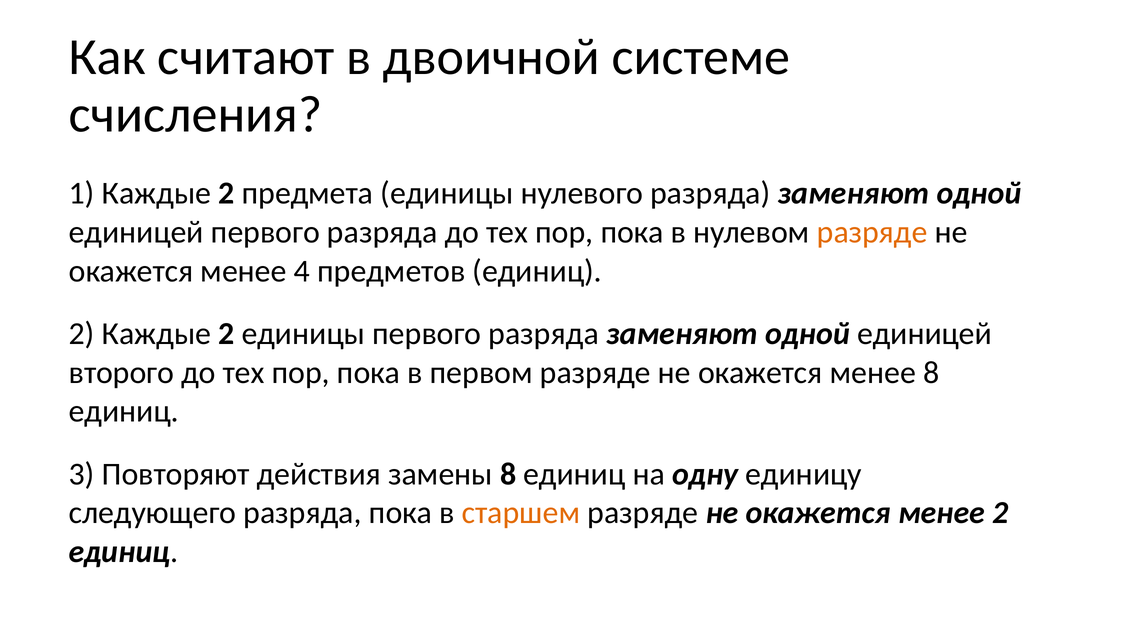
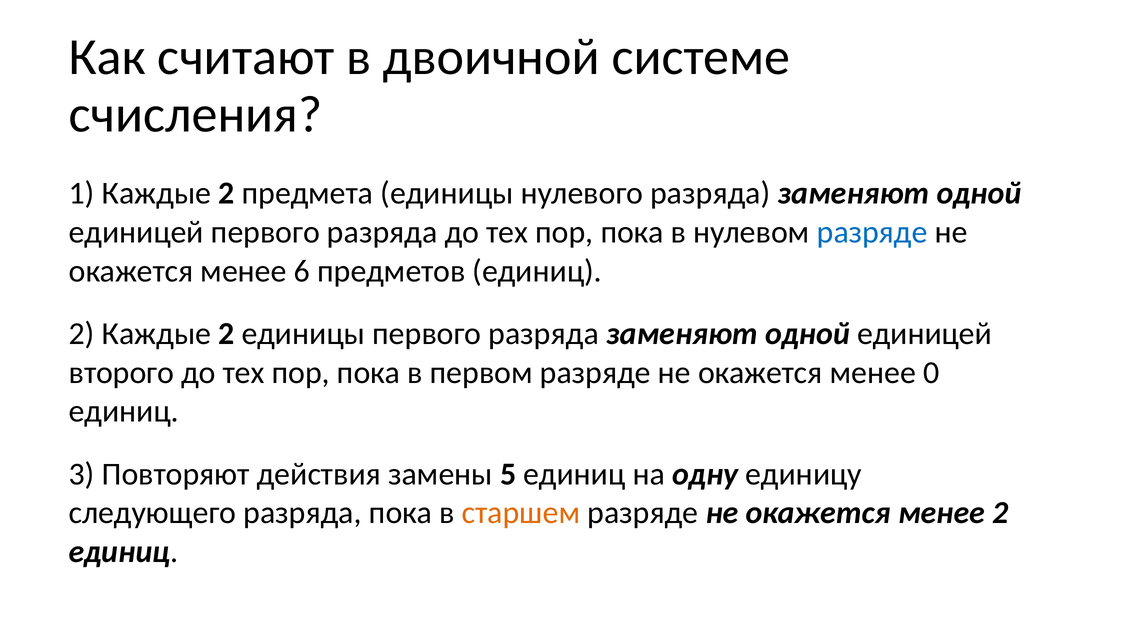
разряде colour: orange -> blue (872, 232)
4: 4 -> 6 (302, 271)
менее 8: 8 -> 0 (931, 372)
замены 8: 8 -> 5 (508, 474)
